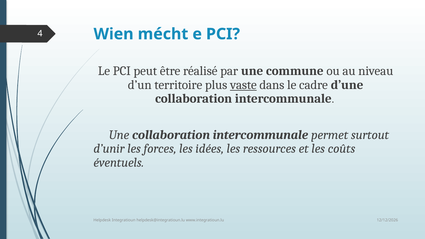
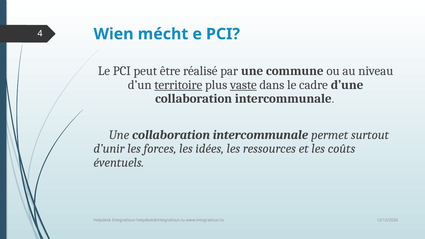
territoire underline: none -> present (178, 85)
